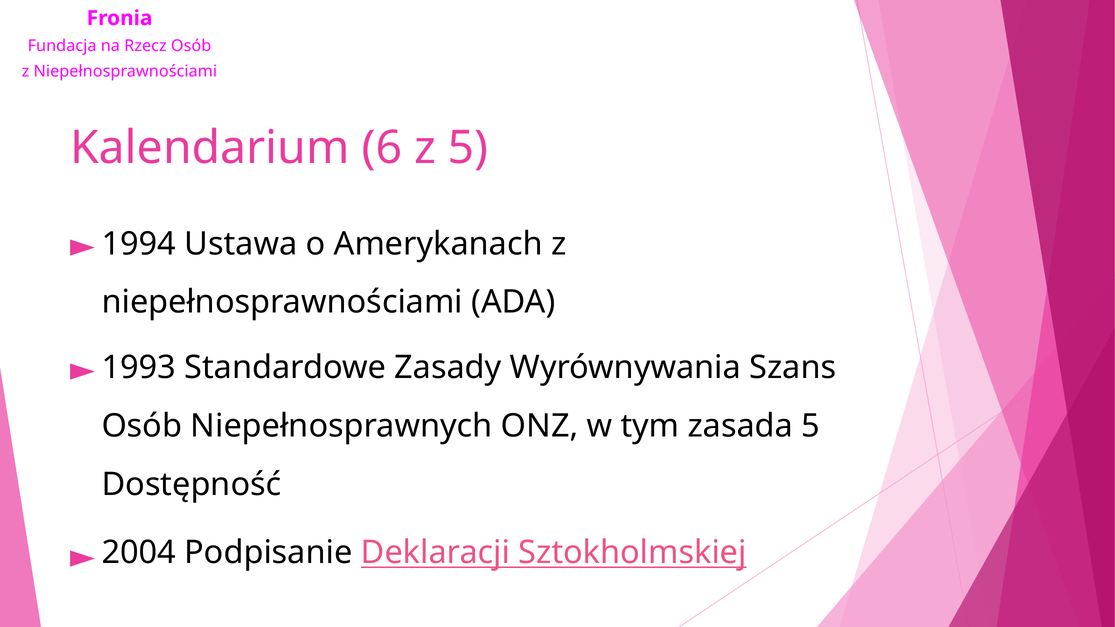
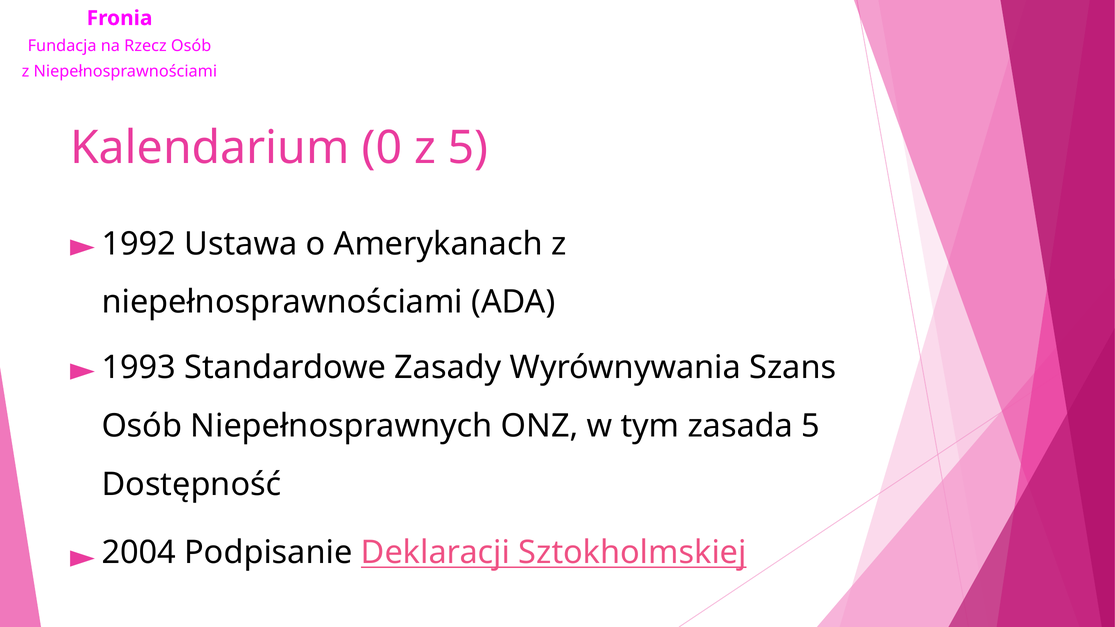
6: 6 -> 0 (382, 148)
1994: 1994 -> 1992 (139, 244)
